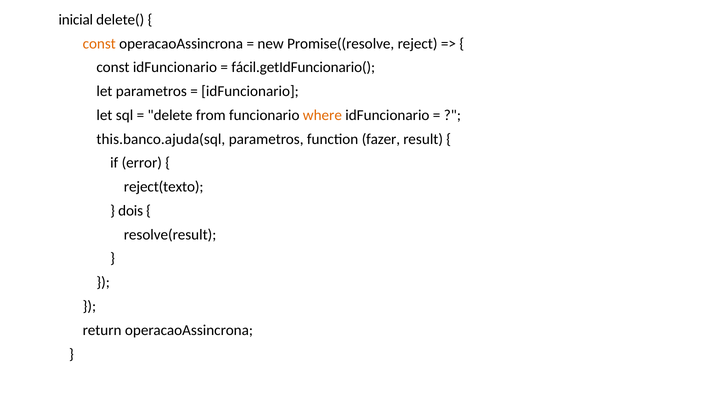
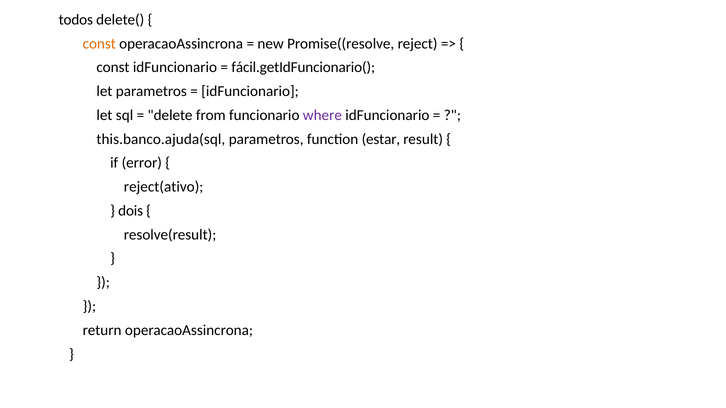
inicial: inicial -> todos (76, 20)
where colour: orange -> purple (322, 115)
fazer: fazer -> estar (381, 139)
reject(texto: reject(texto -> reject(ativo (164, 187)
